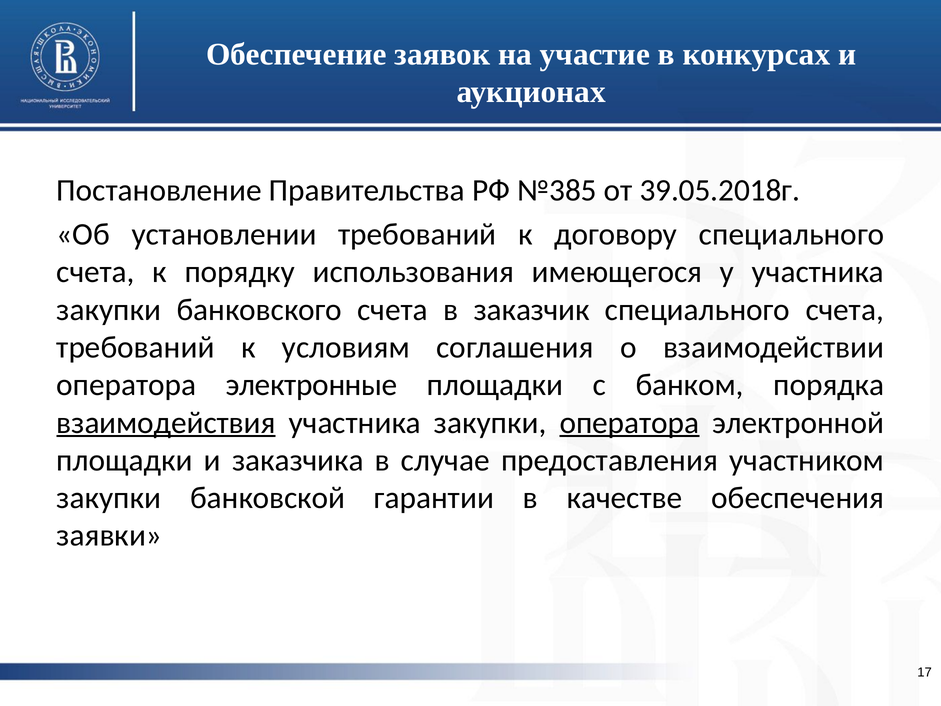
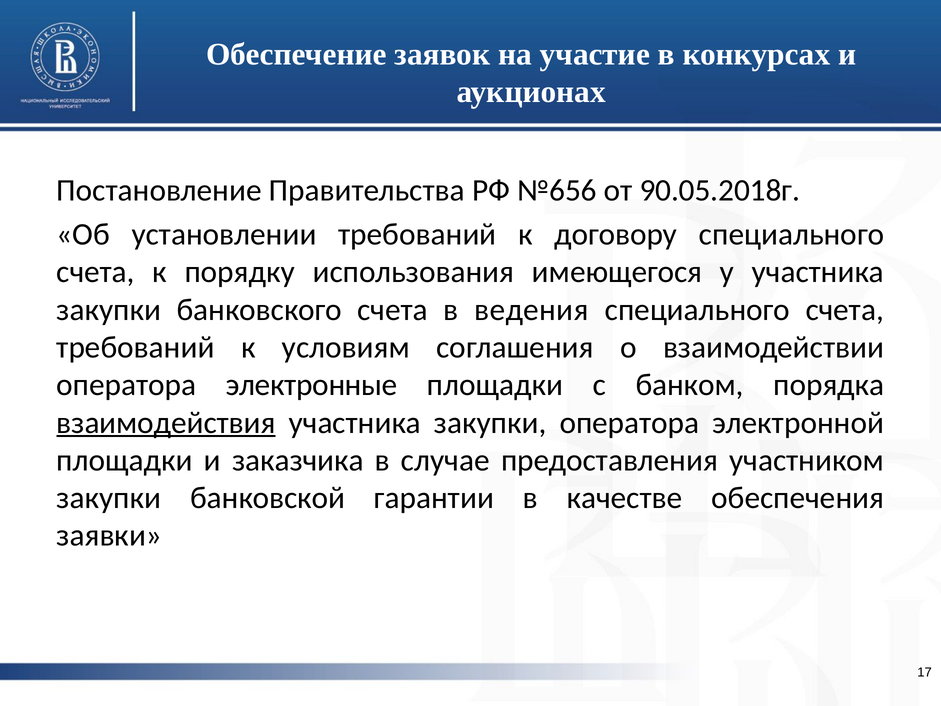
№385: №385 -> №656 (557, 190)
39.05.2018г: 39.05.2018г -> 90.05.2018г (720, 190)
заказчик: заказчик -> ведения (531, 310)
оператора underline: present -> none (629, 423)
